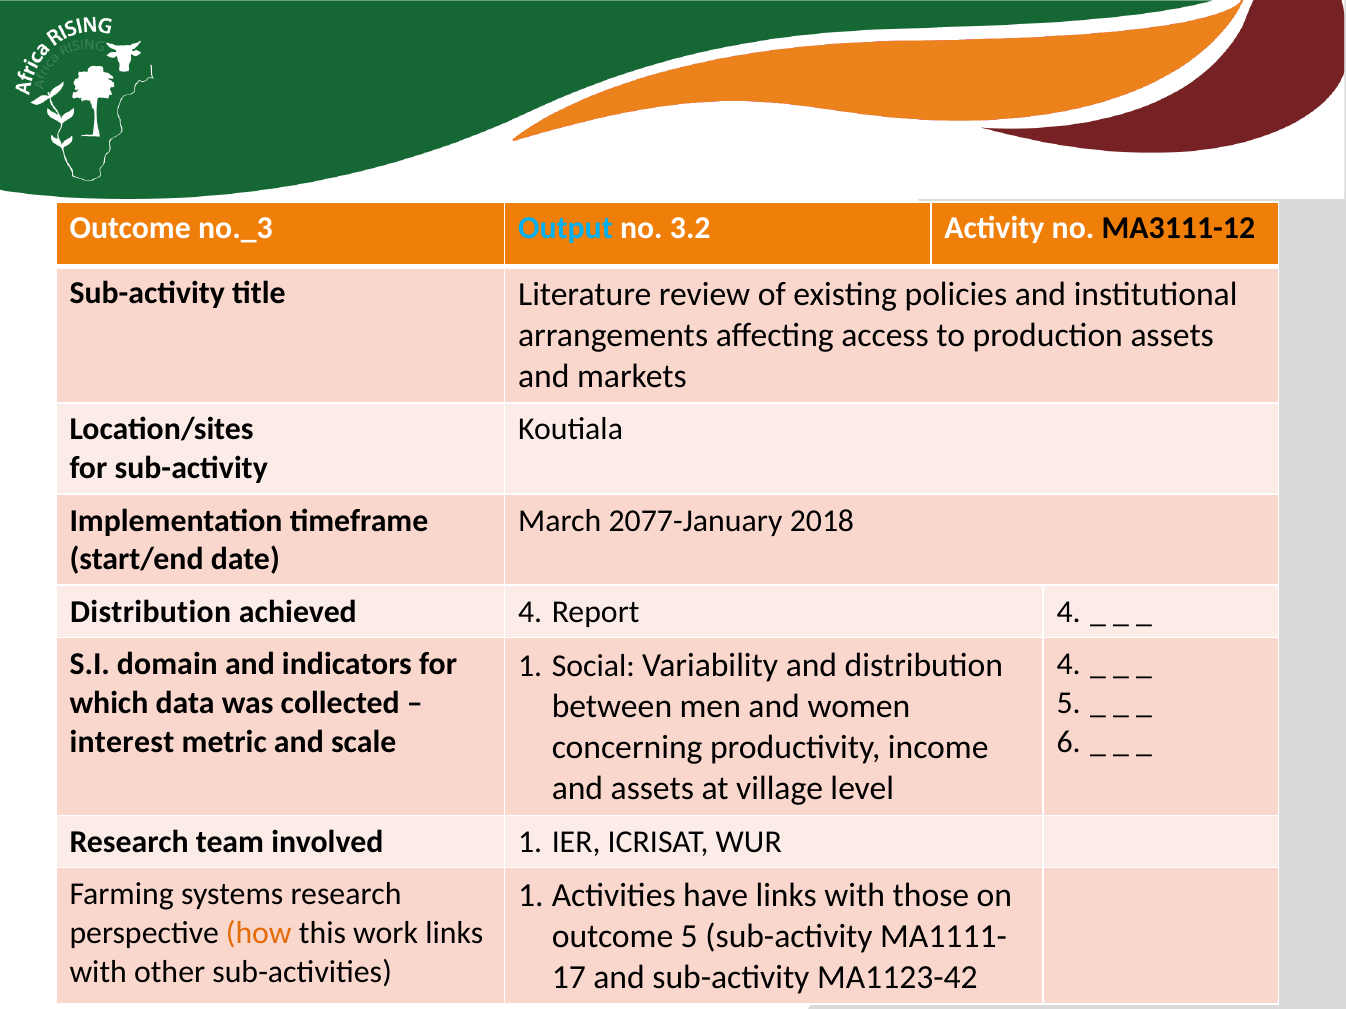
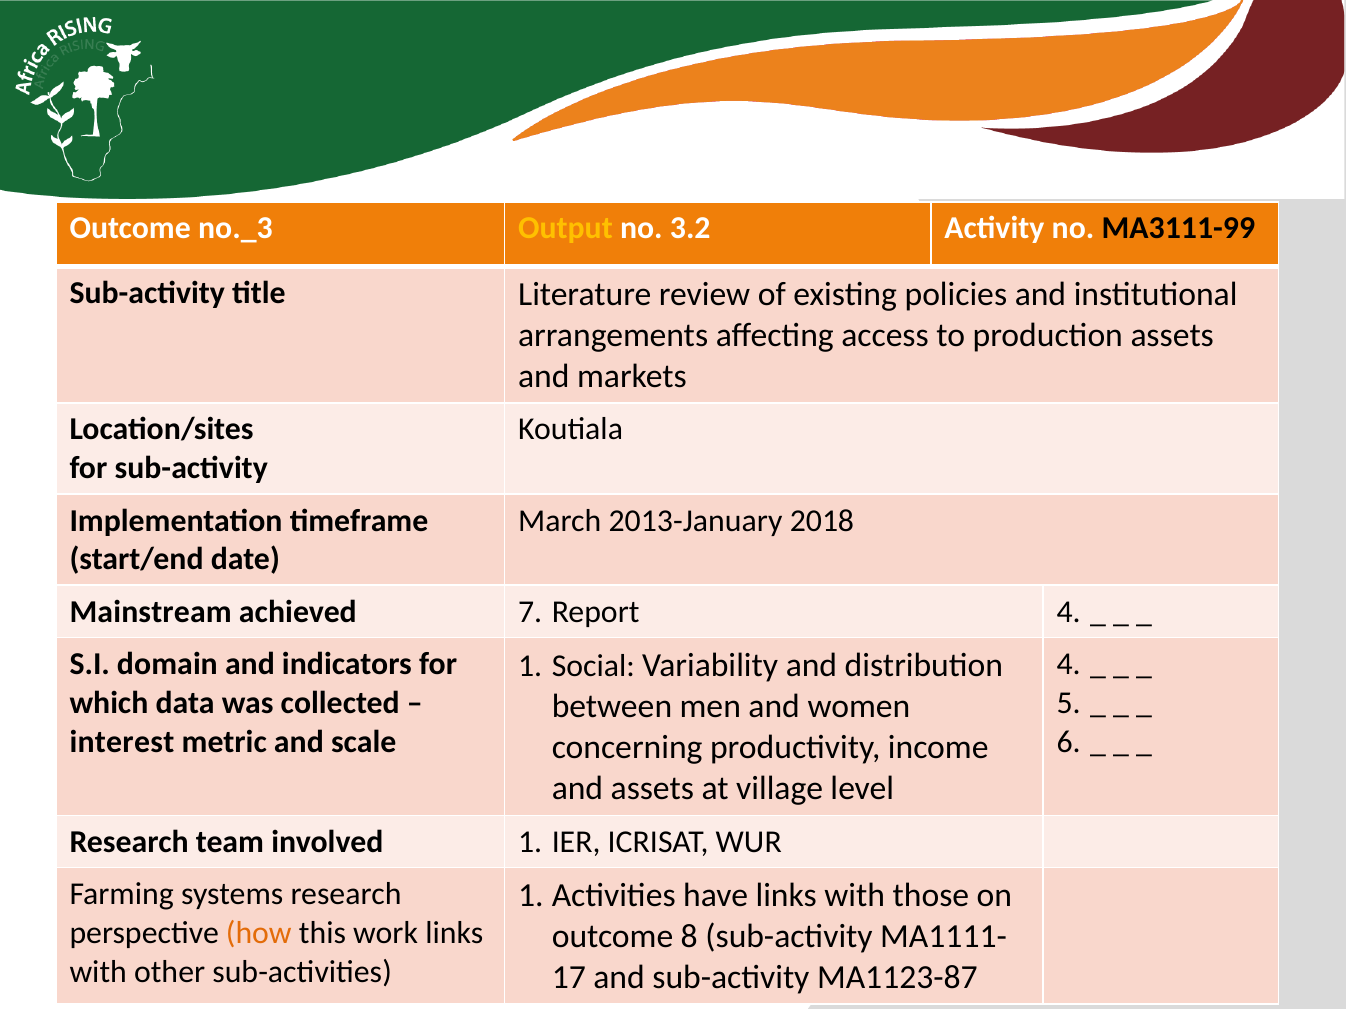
Output colour: light blue -> yellow (565, 228)
MA3111-12: MA3111-12 -> MA3111-99 (1178, 228)
2077-January: 2077-January -> 2013-January (695, 521)
Distribution: Distribution -> Mainstream (151, 612)
achieved 4: 4 -> 7 (530, 612)
outcome 5: 5 -> 8 (689, 937)
MA1123-42: MA1123-42 -> MA1123-87 (897, 978)
